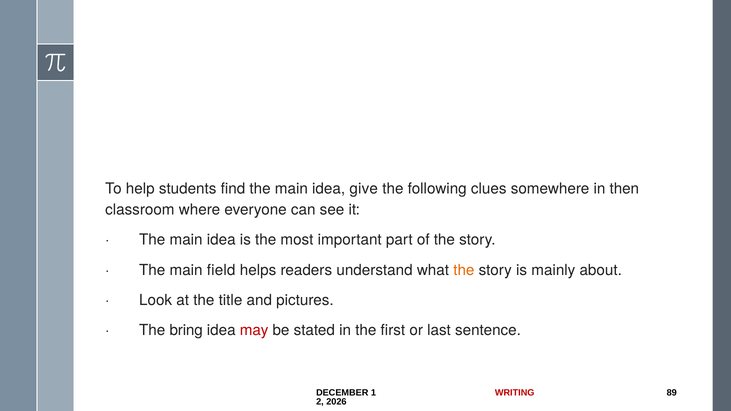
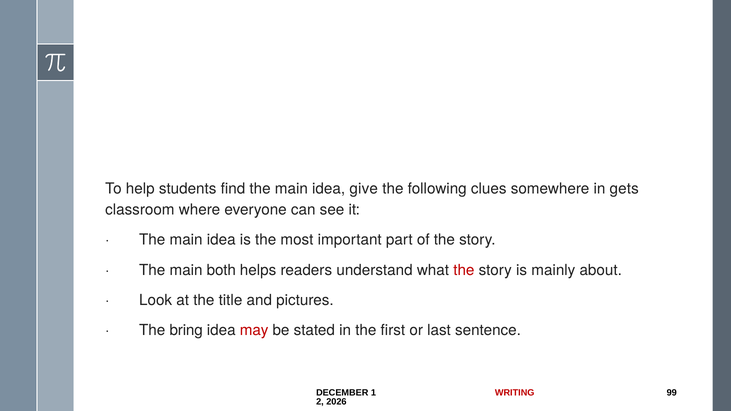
then: then -> gets (624, 189)
field: field -> both (221, 270)
the colour: orange -> red (464, 270)
89: 89 -> 99 (672, 393)
